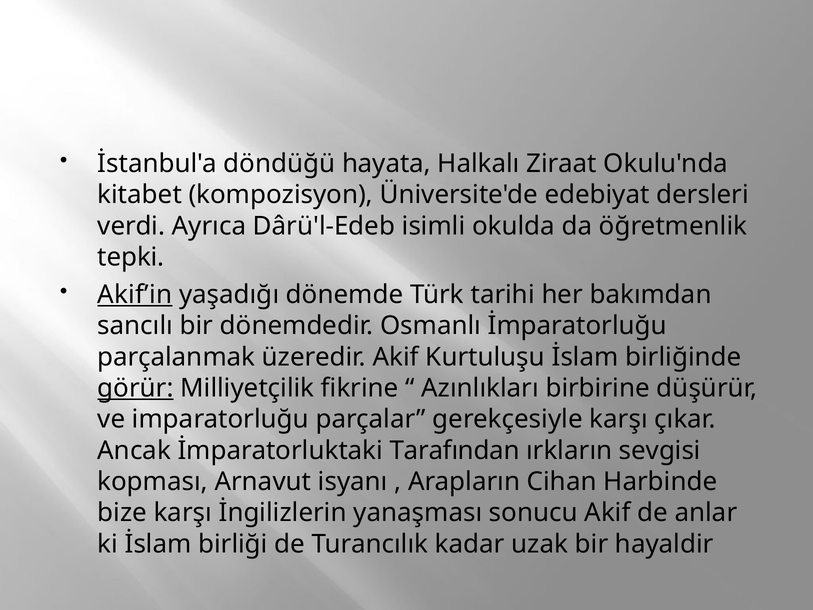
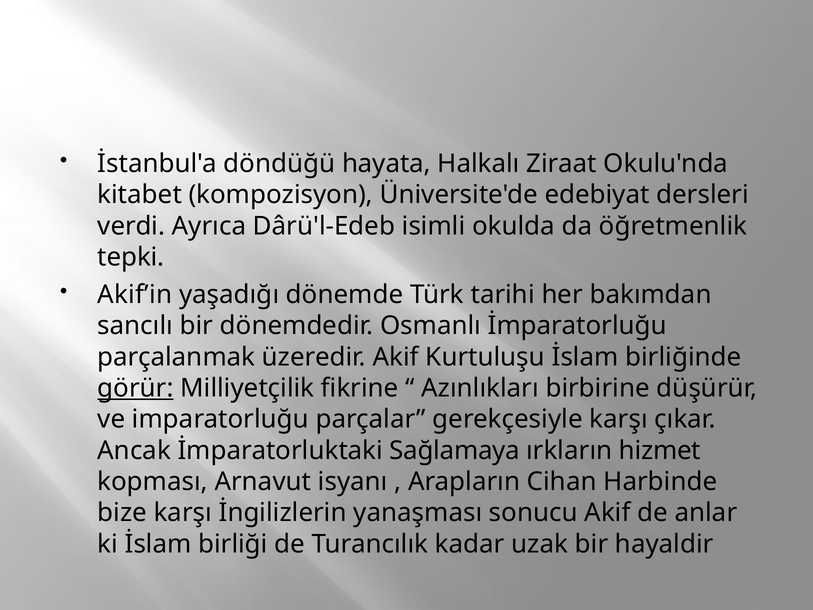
Akif’in underline: present -> none (135, 295)
Tarafından: Tarafından -> Sağlamaya (455, 450)
sevgisi: sevgisi -> hizmet (660, 450)
